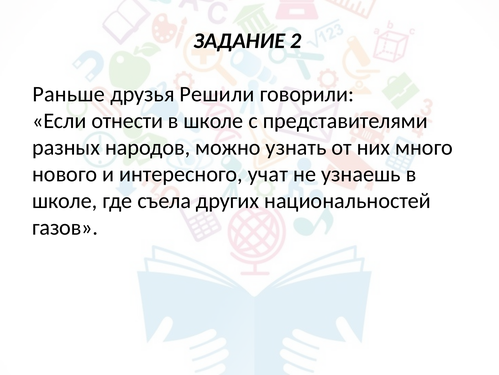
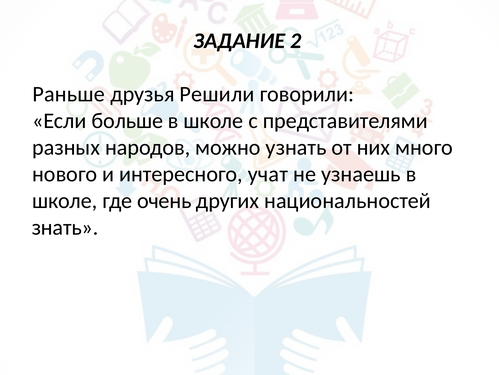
отнести: отнести -> больше (127, 121)
съела: съела -> очень (164, 200)
газов: газов -> знать (65, 227)
